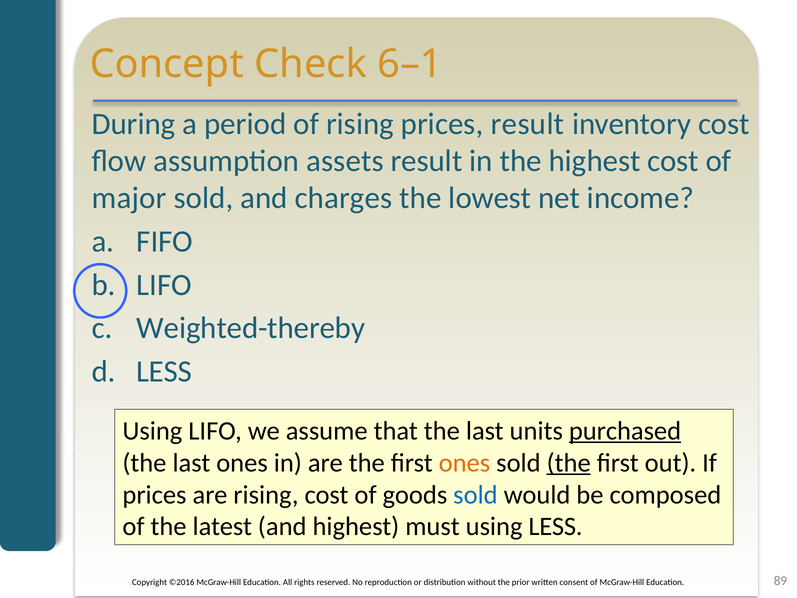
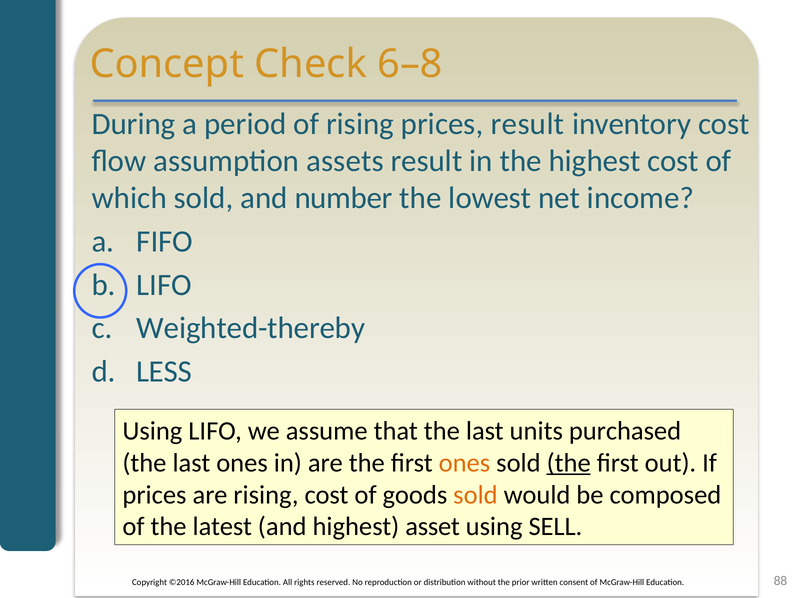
6–1: 6–1 -> 6–8 (410, 64)
major: major -> which (129, 198)
charges: charges -> number (344, 198)
purchased underline: present -> none (625, 431)
sold colour: blue -> orange (475, 495)
must: must -> asset (433, 526)
using LESS: LESS -> SELL (555, 526)
89: 89 -> 88 (780, 581)
